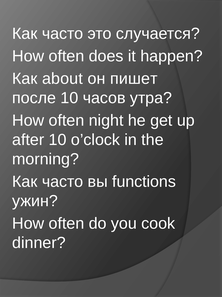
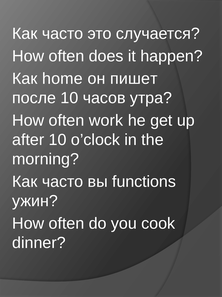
about: about -> home (62, 78)
night: night -> work (106, 120)
